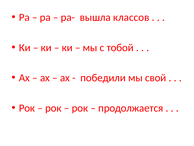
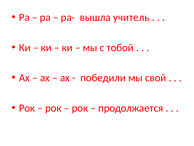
классов: классов -> учитель (131, 17)
